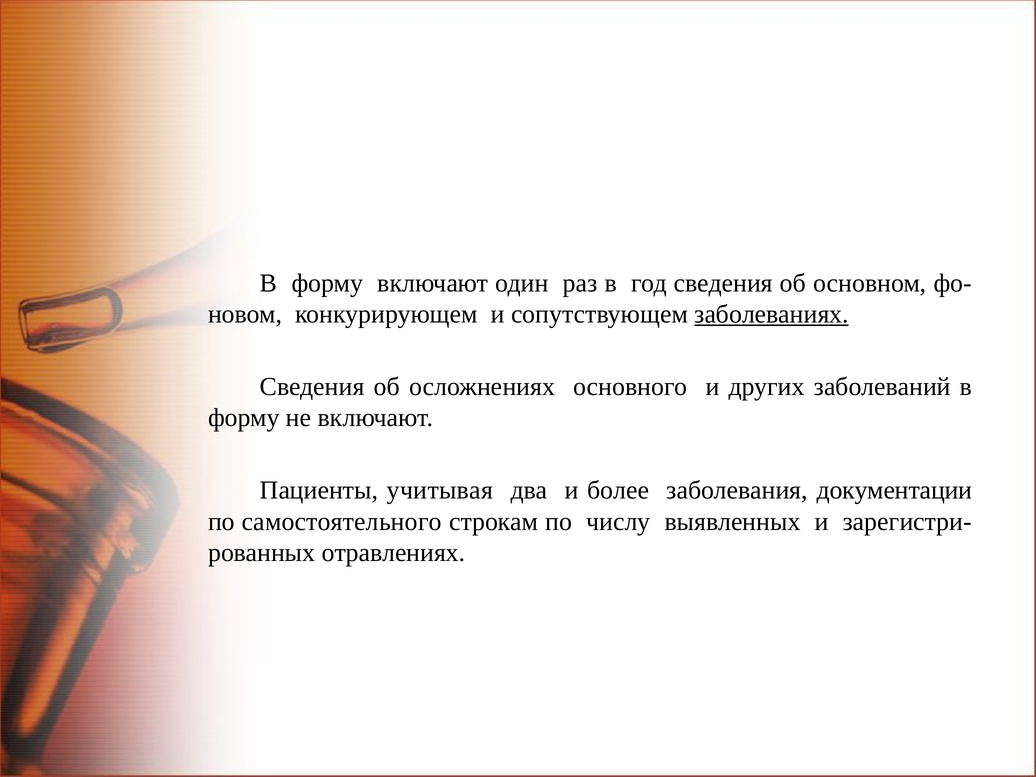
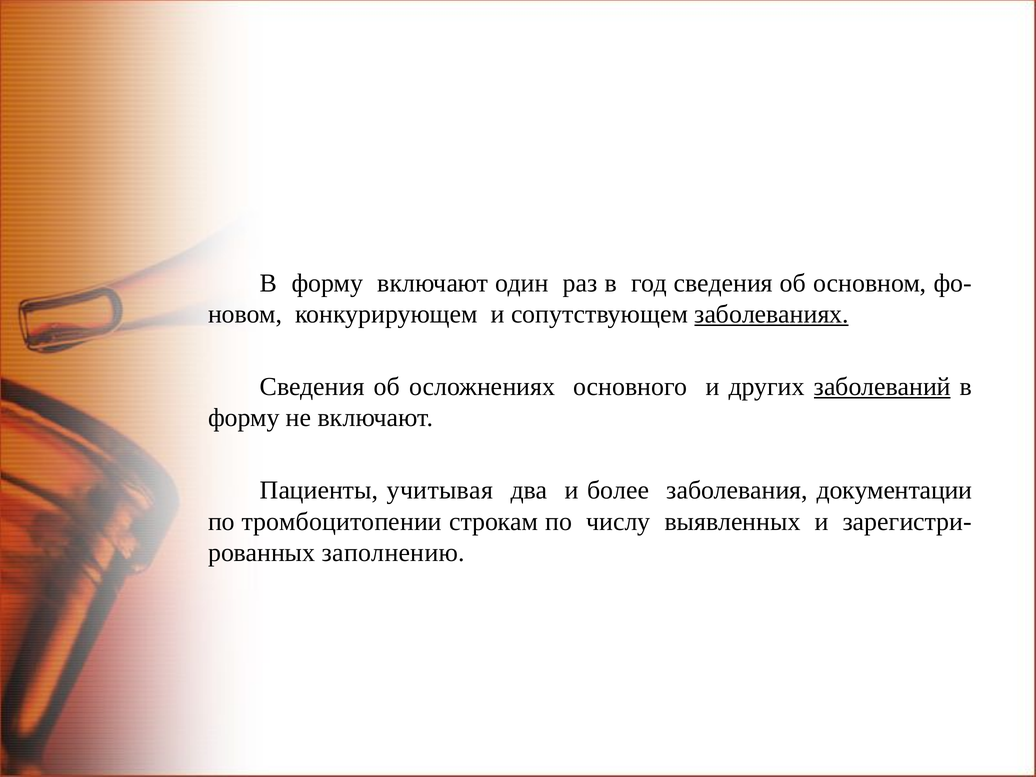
заболеваний underline: none -> present (882, 387)
самостоятельного: самостоятельного -> тромбоцитопении (342, 521)
отравлениях: отравлениях -> заполнению (393, 553)
